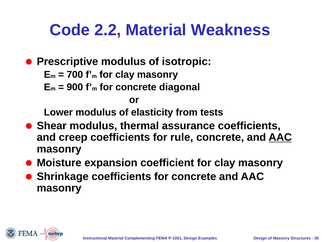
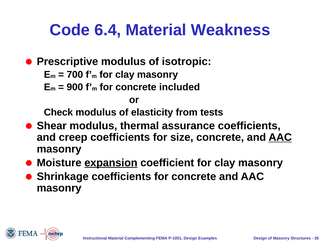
2.2: 2.2 -> 6.4 (108, 30)
diagonal: diagonal -> included (180, 87)
Lower: Lower -> Check (58, 112)
rule: rule -> size (182, 137)
expansion underline: none -> present (111, 162)
